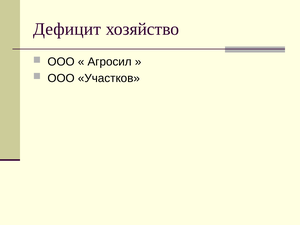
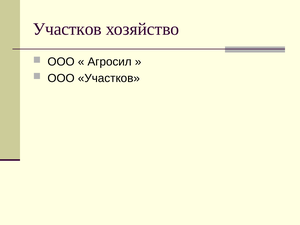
Дефицит: Дефицит -> Участков (67, 29)
